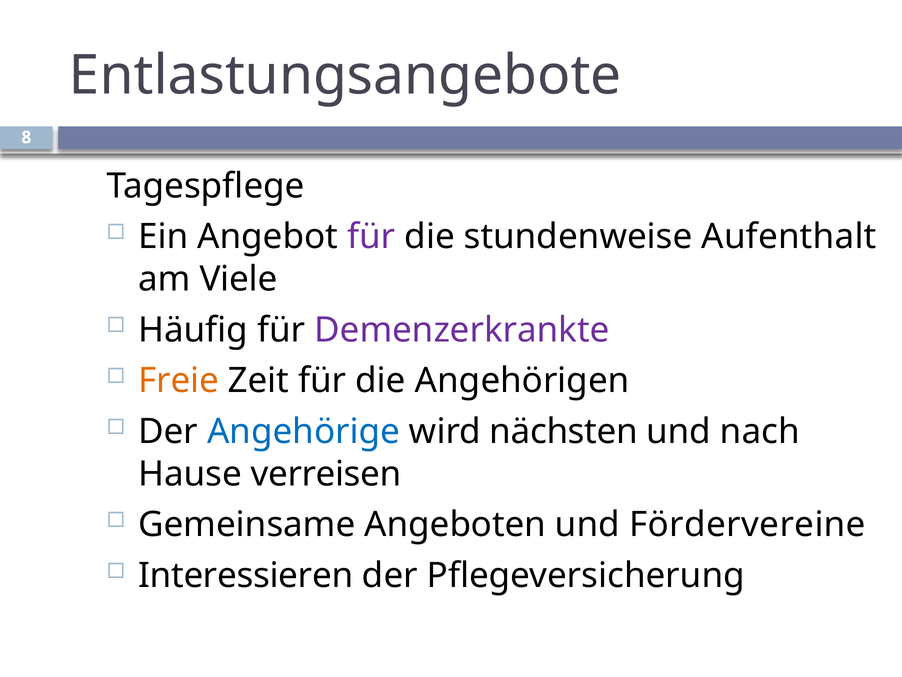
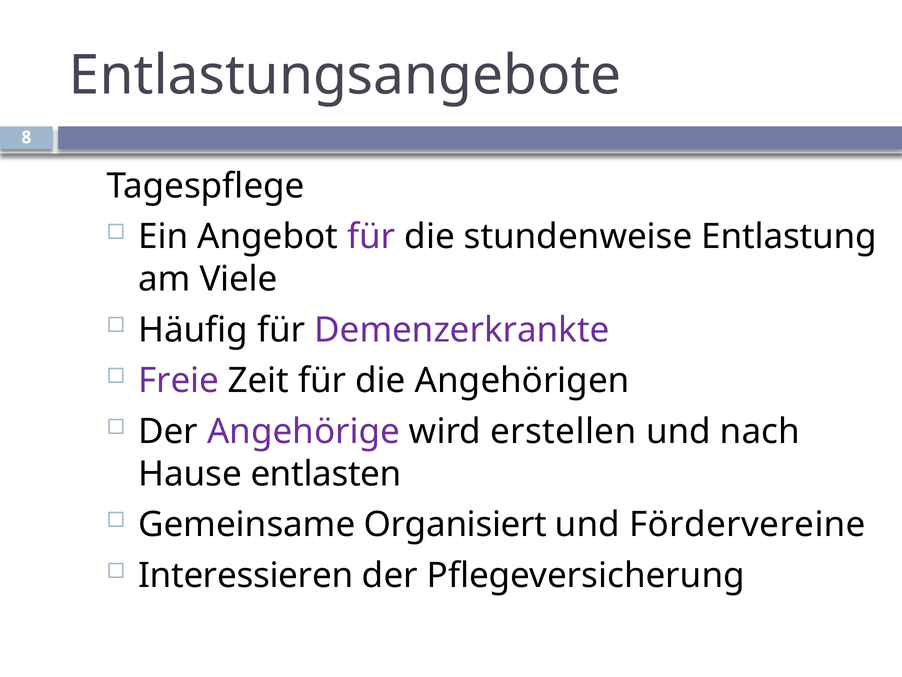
Aufenthalt: Aufenthalt -> Entlastung (789, 237)
Freie colour: orange -> purple (179, 381)
Angehörige colour: blue -> purple (304, 431)
nächsten: nächsten -> erstellen (563, 431)
verreisen: verreisen -> entlasten (326, 474)
Angeboten: Angeboten -> Organisiert (455, 524)
